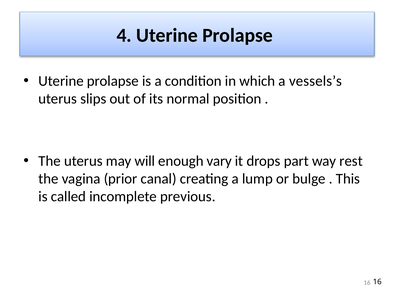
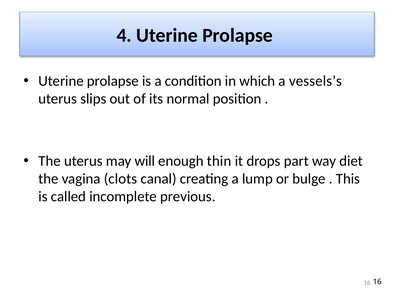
vary: vary -> thin (219, 161)
rest: rest -> diet (351, 161)
prior: prior -> clots (120, 178)
